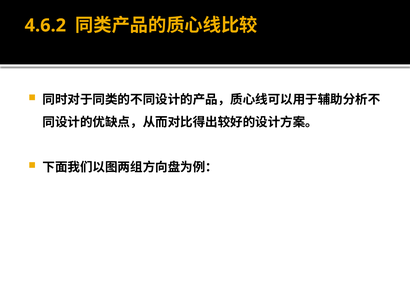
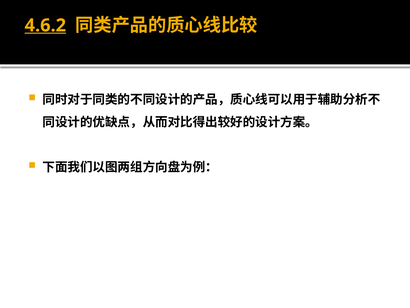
4.6.2 underline: none -> present (45, 25)
